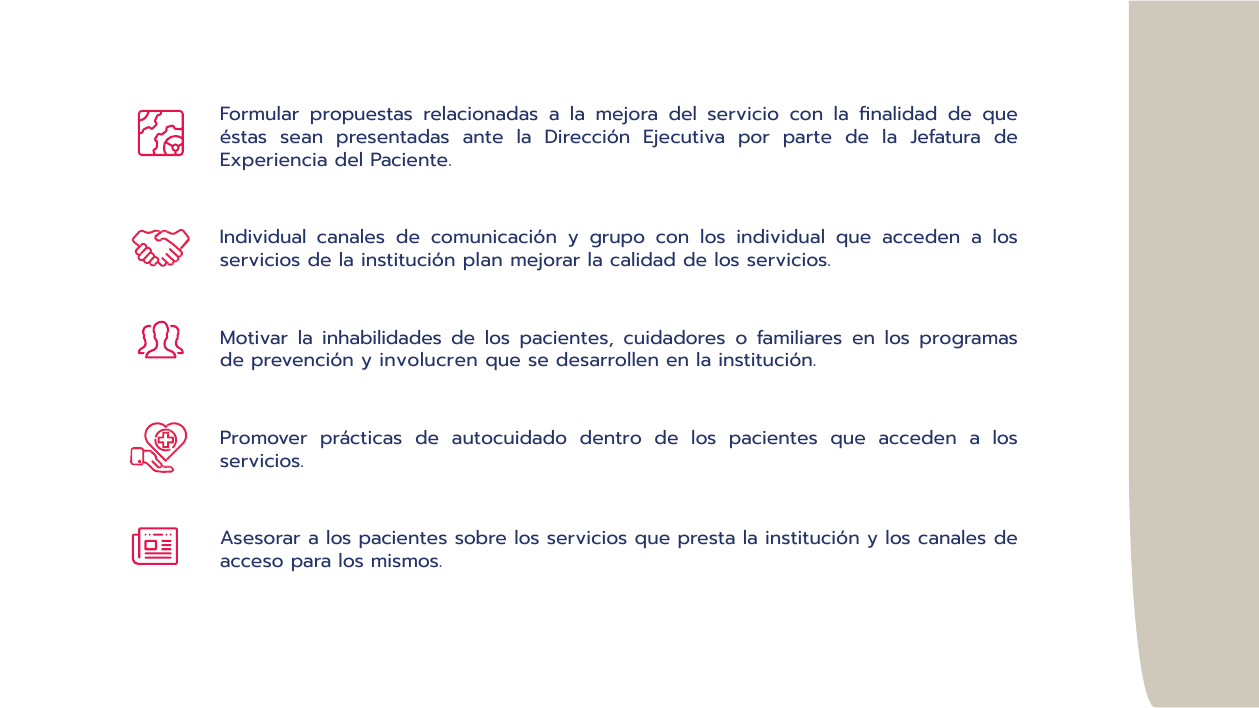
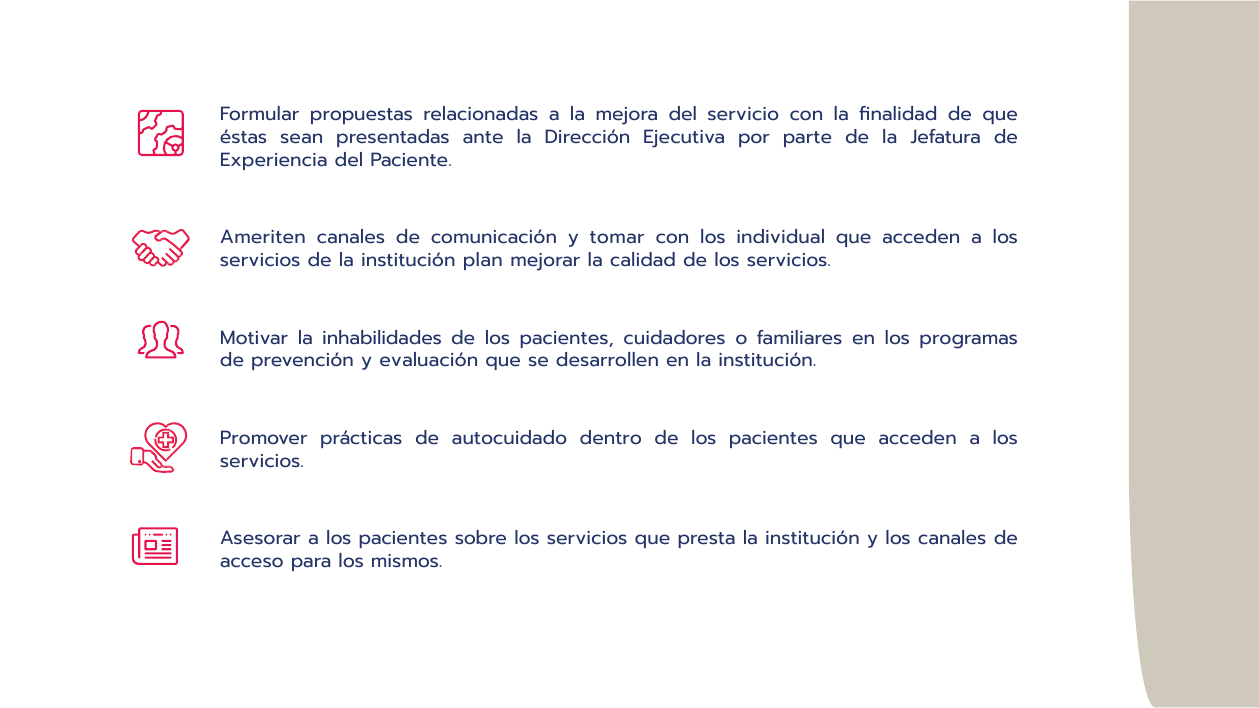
Individual: Individual -> Ameriten (263, 238)
grupo: grupo -> tomar (617, 238)
involucren: involucren -> evaluación (429, 361)
